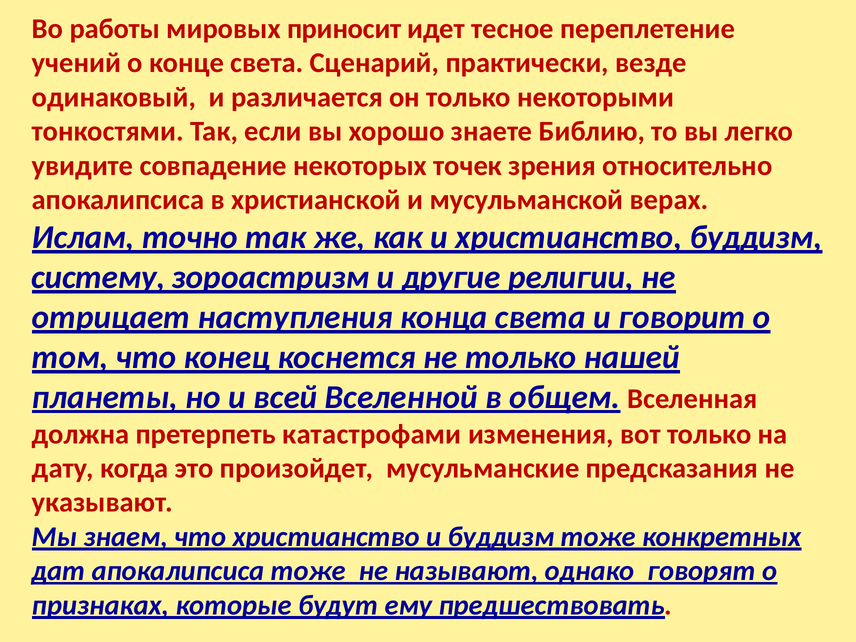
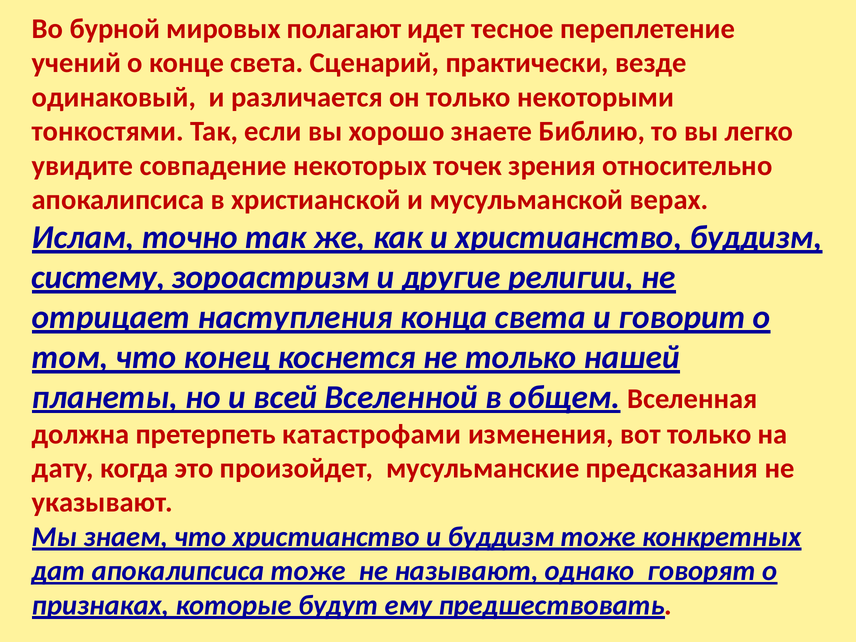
работы: работы -> бурной (115, 29)
приносит: приносит -> полагают (344, 29)
